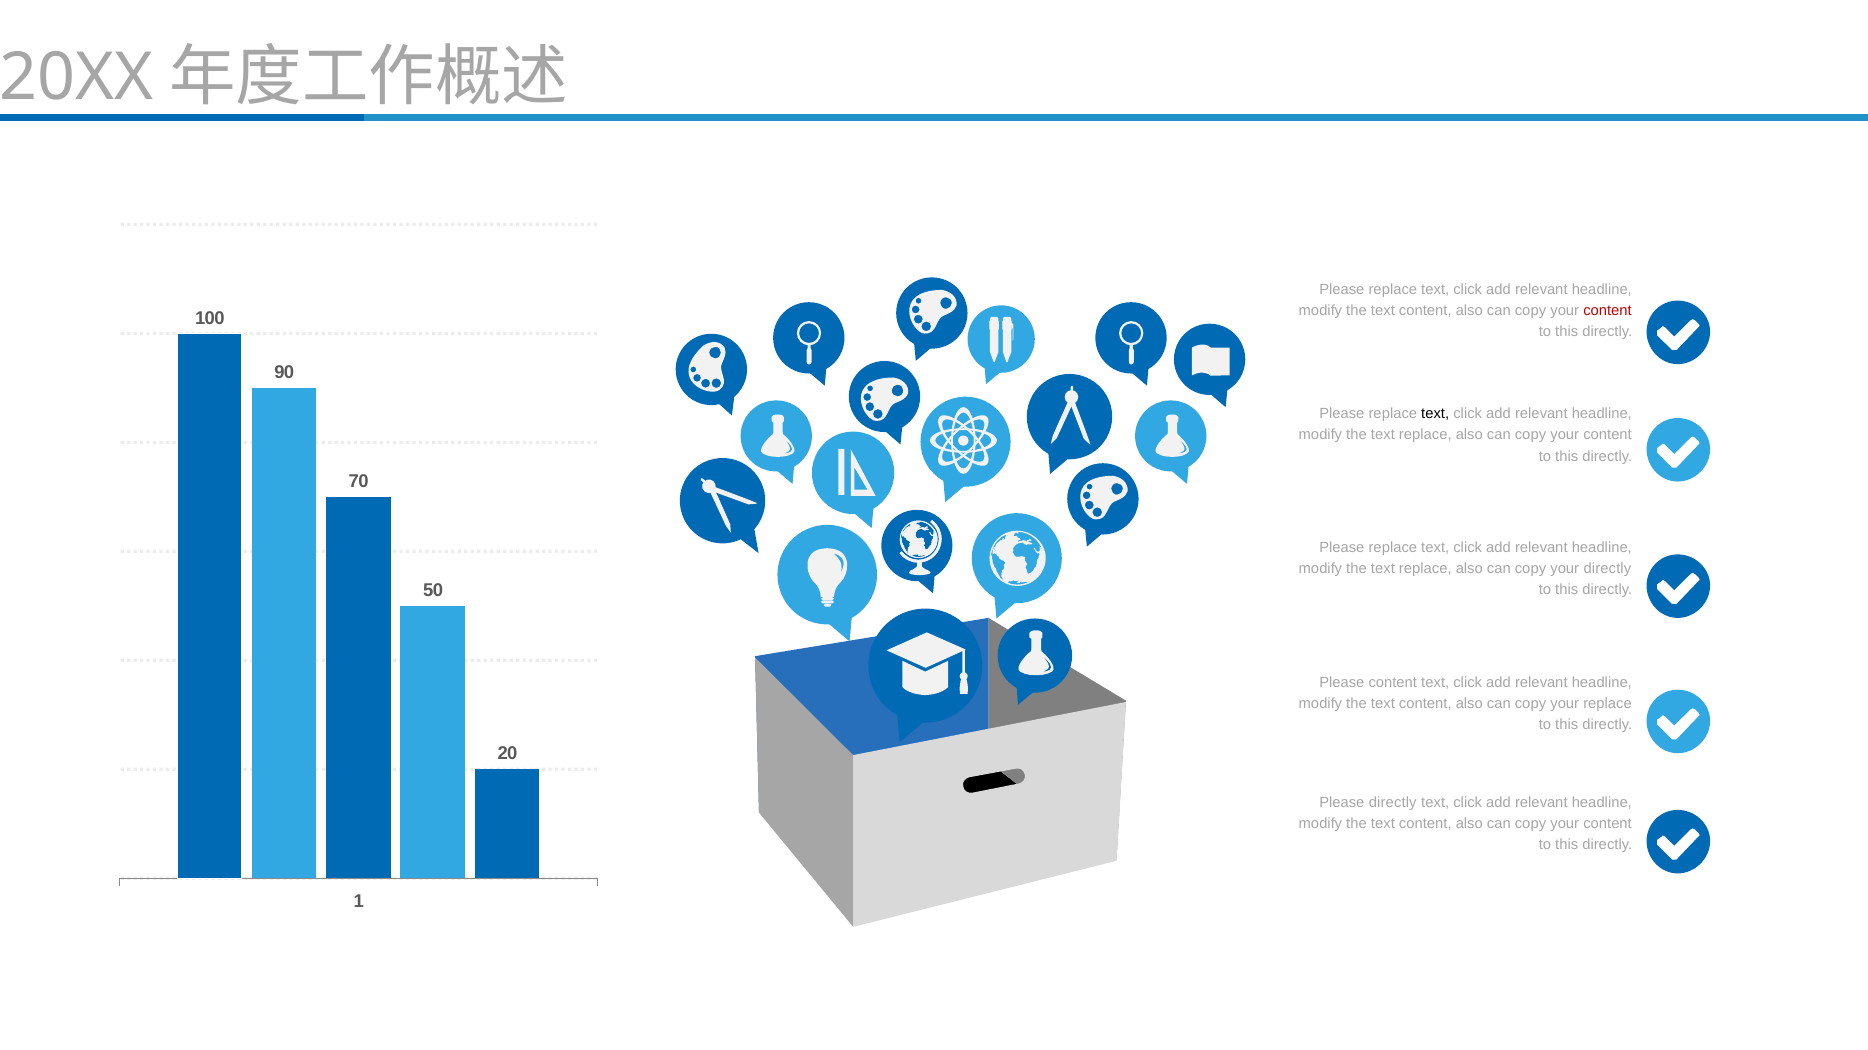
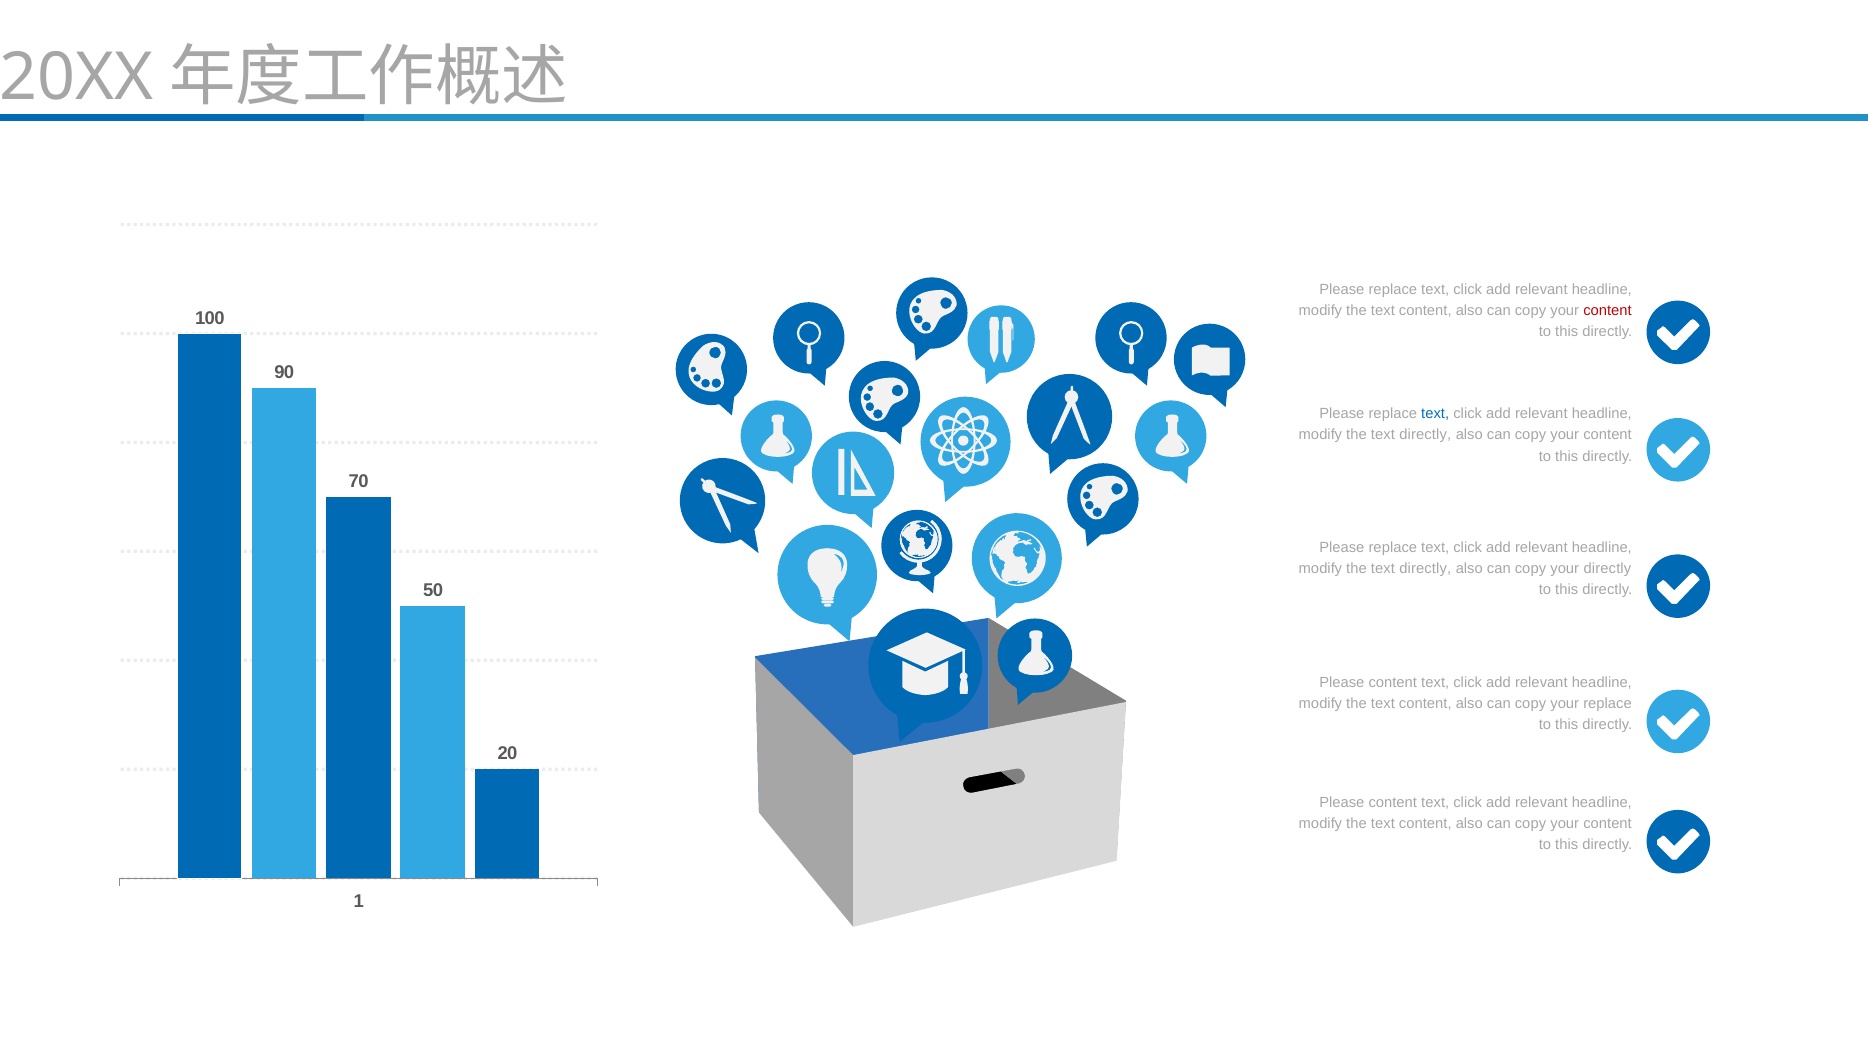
text colour: black -> blue (1435, 414)
replace: replace -> directly (1425, 435)
replace: replace -> directly (1425, 569)
directly: directly -> content (1393, 803)
